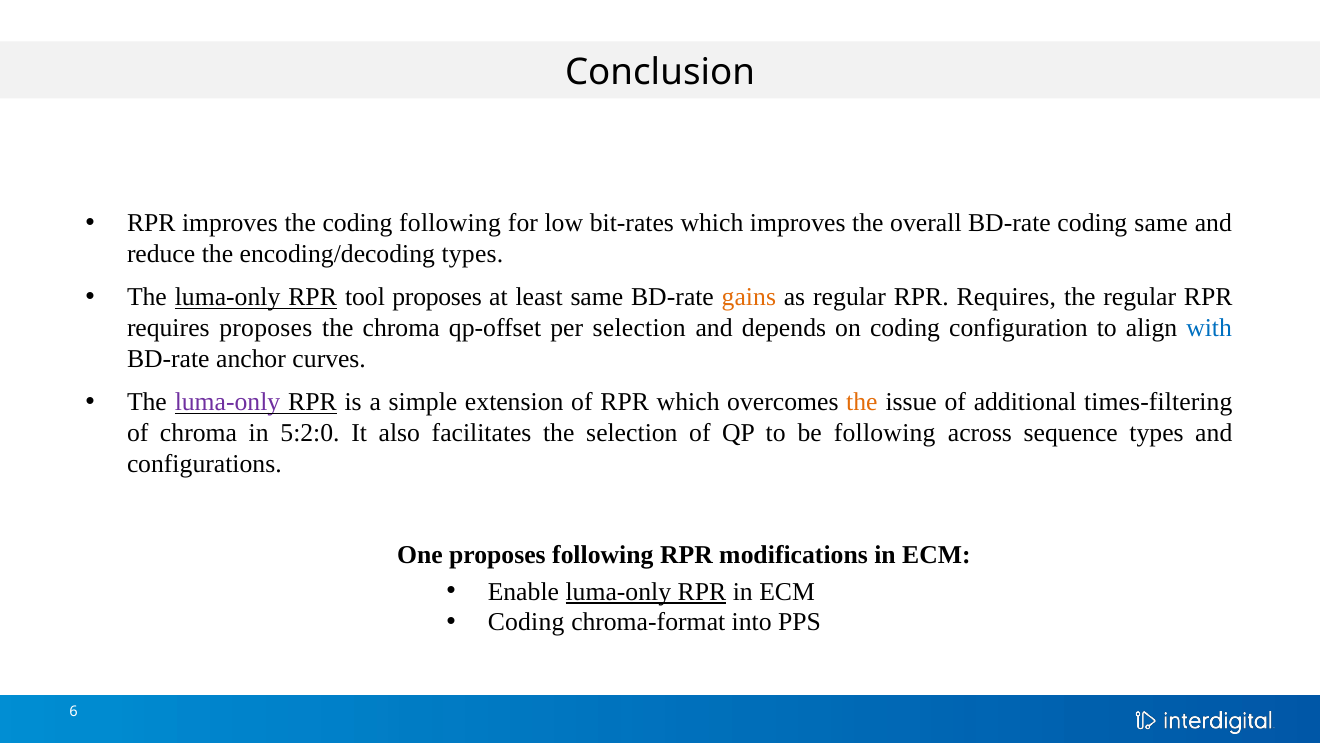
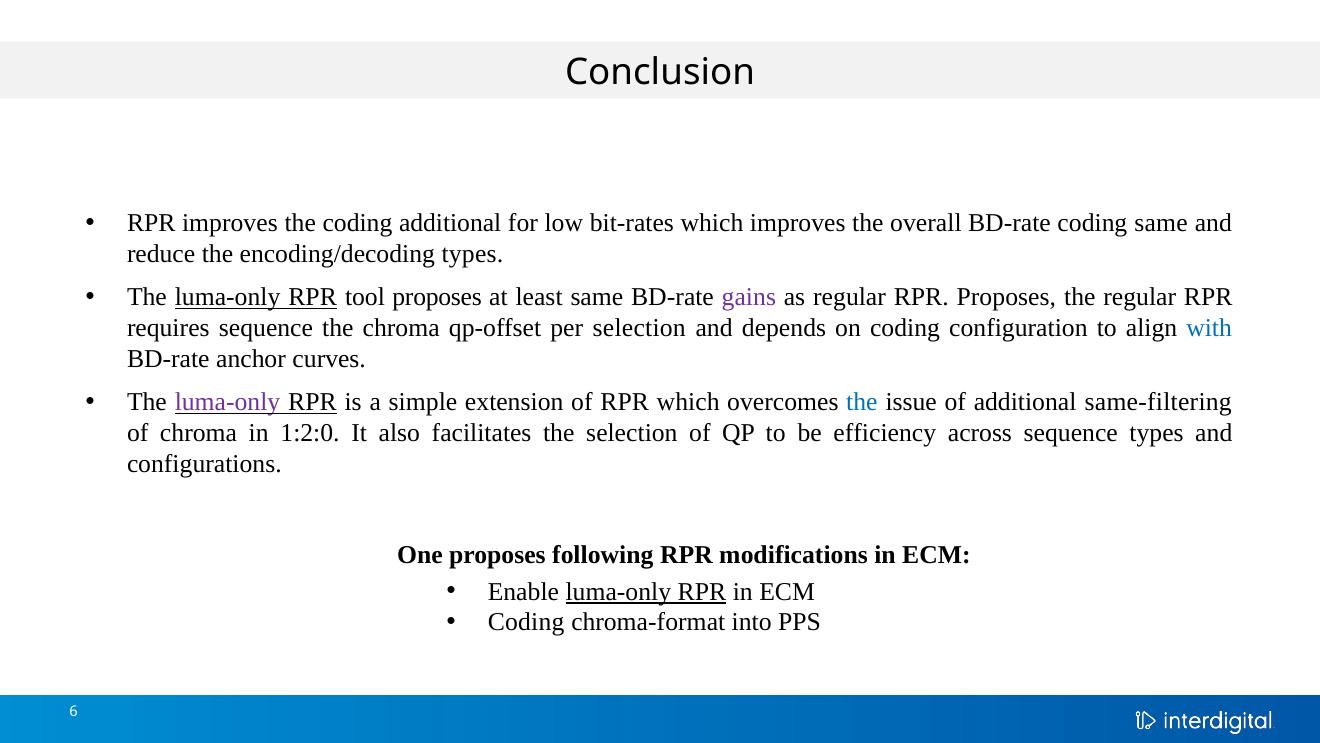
coding following: following -> additional (450, 223)
gains colour: orange -> purple (749, 297)
as regular RPR Requires: Requires -> Proposes (1006, 297)
requires proposes: proposes -> sequence (266, 328)
the colour: orange -> blue (862, 402)
times-filtering: times-filtering -> same-filtering (1158, 402)
5:2:0: 5:2:0 -> 1:2:0 (310, 433)
be following: following -> efficiency (885, 433)
